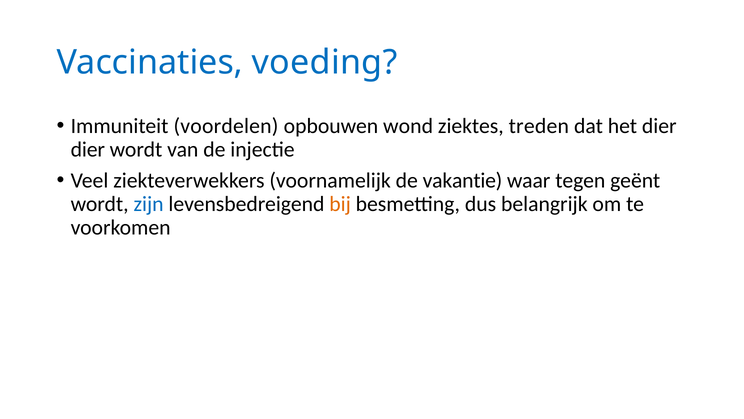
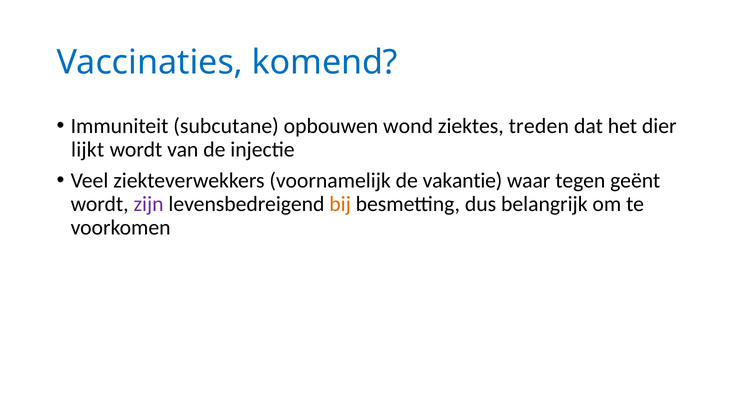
voeding: voeding -> komend (325, 62)
voordelen: voordelen -> subcutane (226, 126)
dier: dier -> lijkt (88, 149)
zijn colour: blue -> purple (149, 204)
